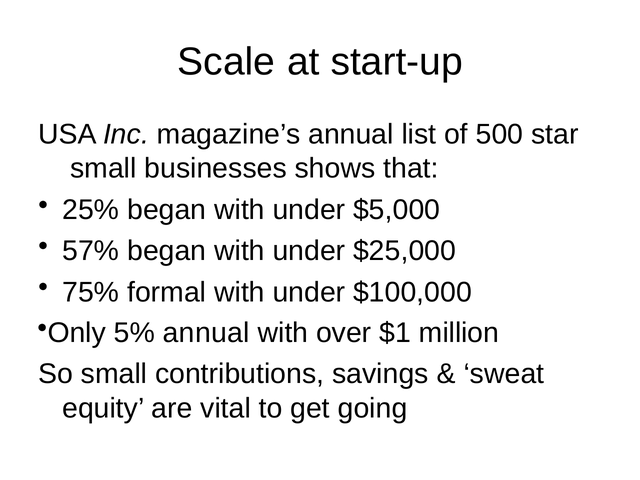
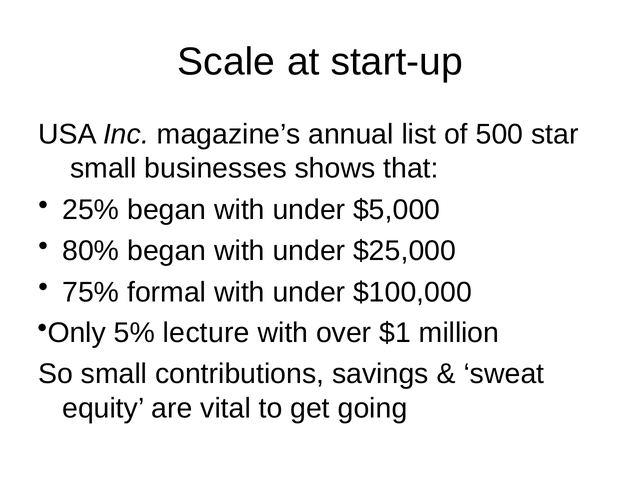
57%: 57% -> 80% (91, 251)
5% annual: annual -> lecture (206, 333)
